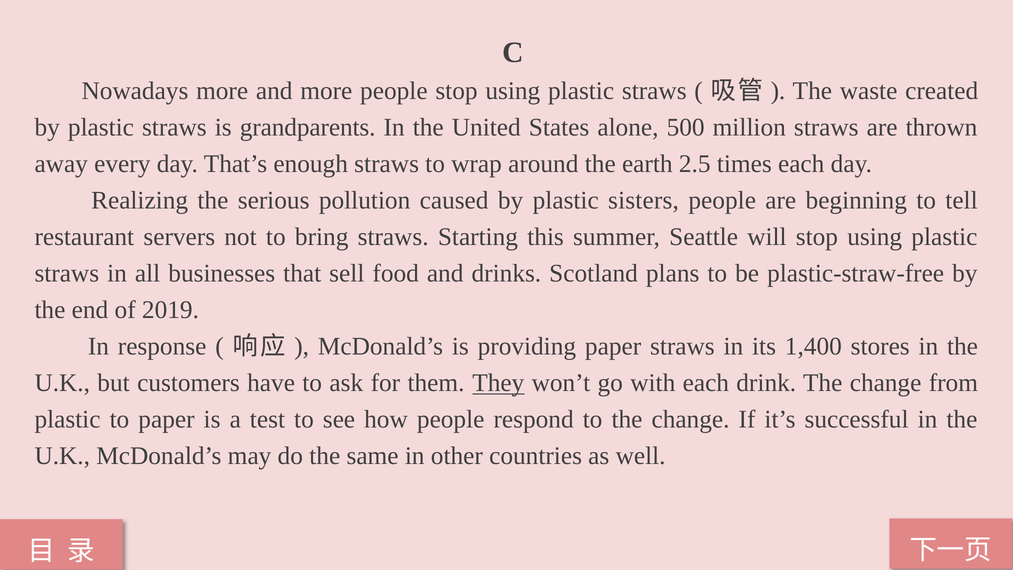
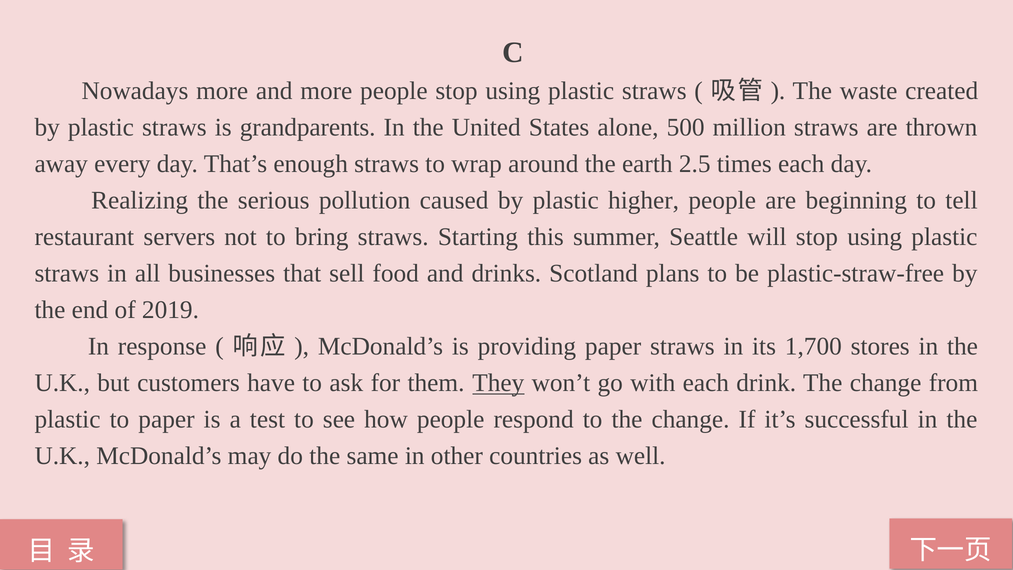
sisters: sisters -> higher (644, 200)
1,400: 1,400 -> 1,700 (813, 346)
